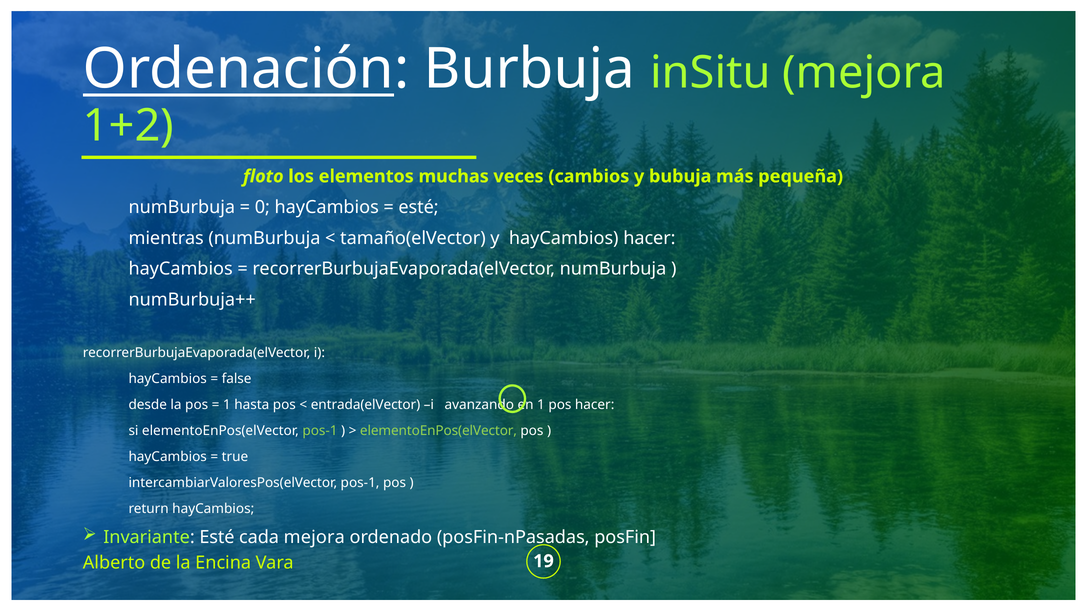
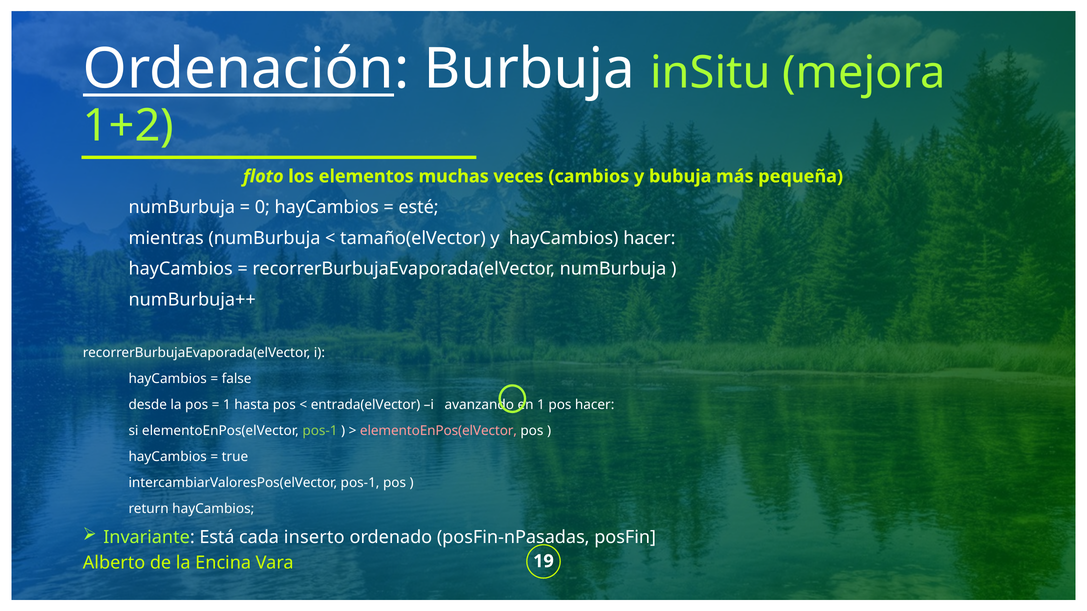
elementoEnPos(elVector colour: light green -> pink (438, 431)
Invariante Esté: Esté -> Está (217, 538)
cada mejora: mejora -> inserto (314, 538)
